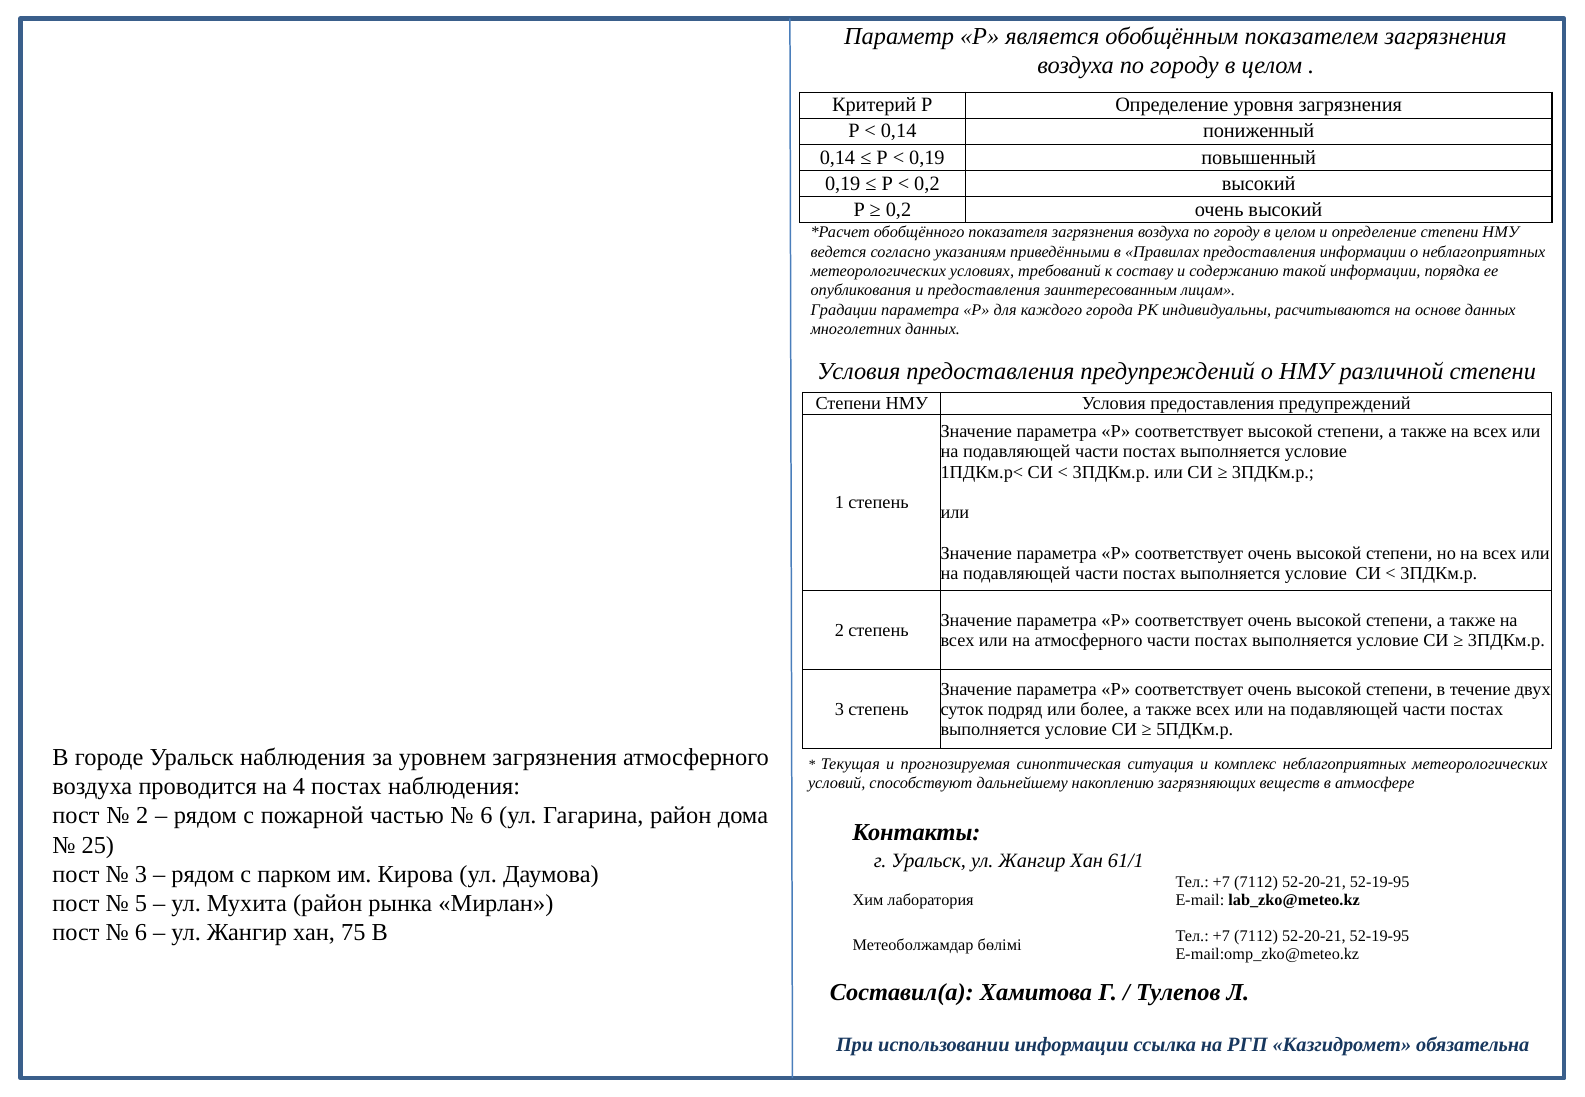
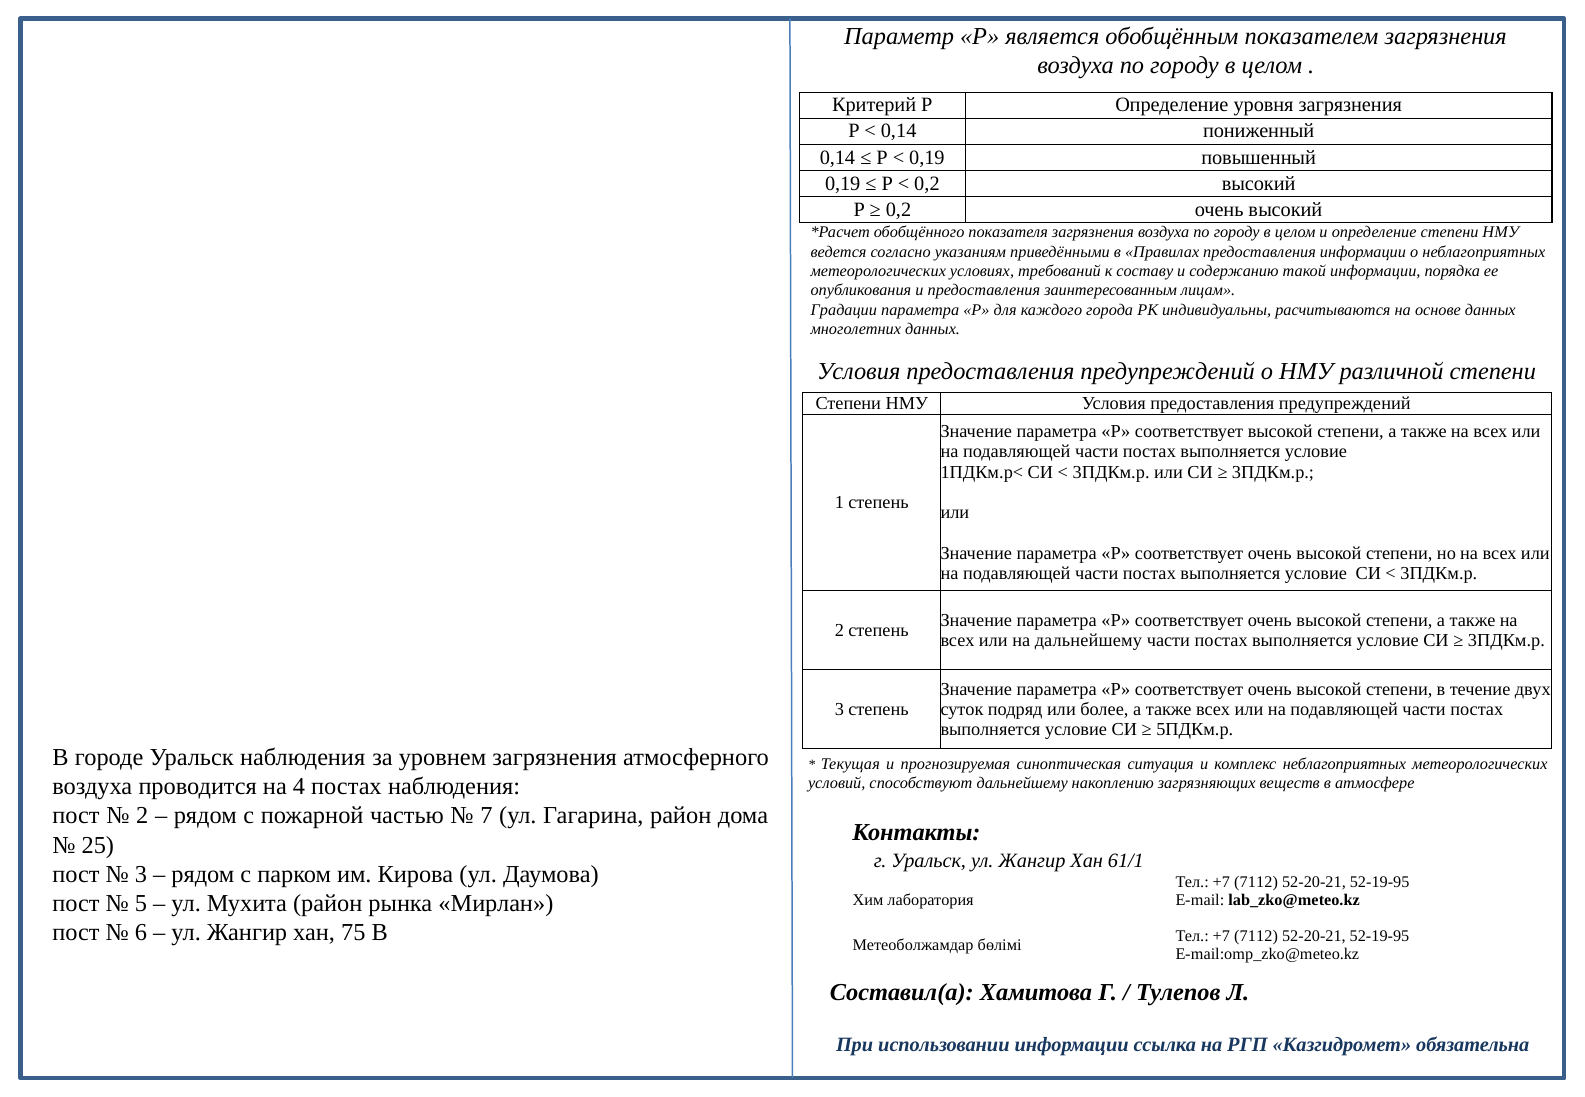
на атмосферного: атмосферного -> дальнейшему (1088, 641)
6: 6 -> 7 (486, 816)
